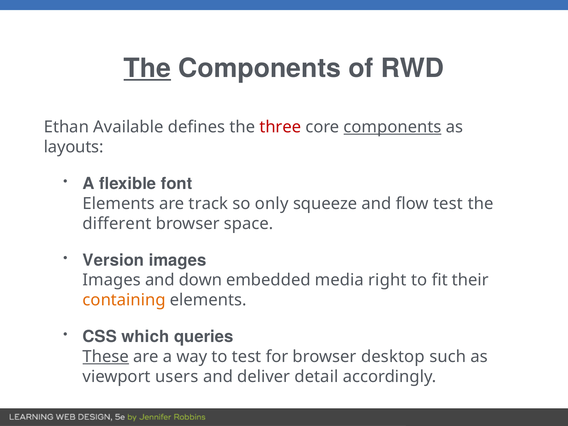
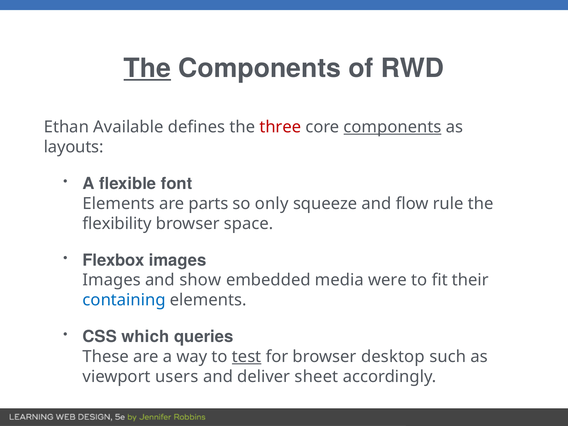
track: track -> parts (209, 204)
flow test: test -> rule (448, 204)
different: different -> flexibility (117, 224)
Version: Version -> Flexbox (114, 260)
down: down -> show (200, 280)
right: right -> were (387, 280)
containing colour: orange -> blue (124, 300)
These underline: present -> none (106, 357)
test underline: none -> present (247, 357)
detail: detail -> sheet (316, 377)
